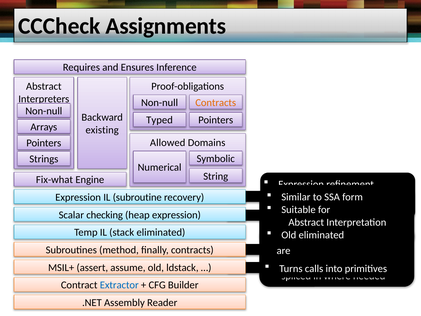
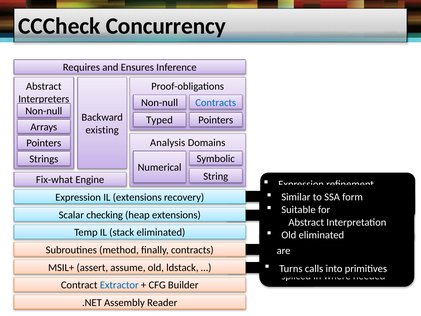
Assignments: Assignments -> Concurrency (166, 26)
Contracts colour: orange -> blue (216, 102)
Allowed: Allowed -> Analysis (168, 142)
IL subroutine: subroutine -> extensions (137, 197)
heap expression: expression -> extensions (176, 215)
